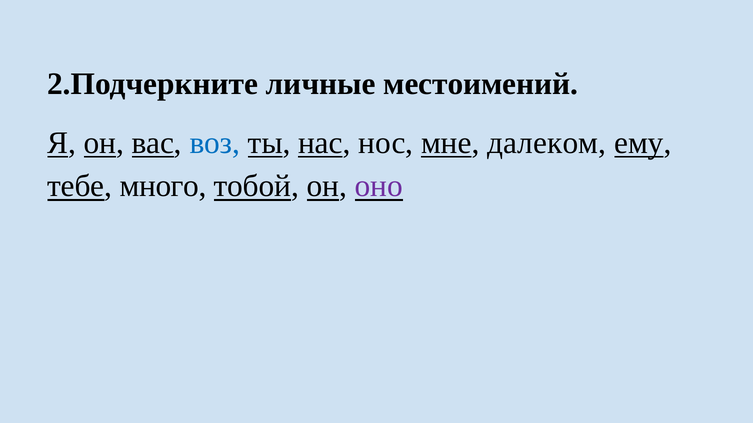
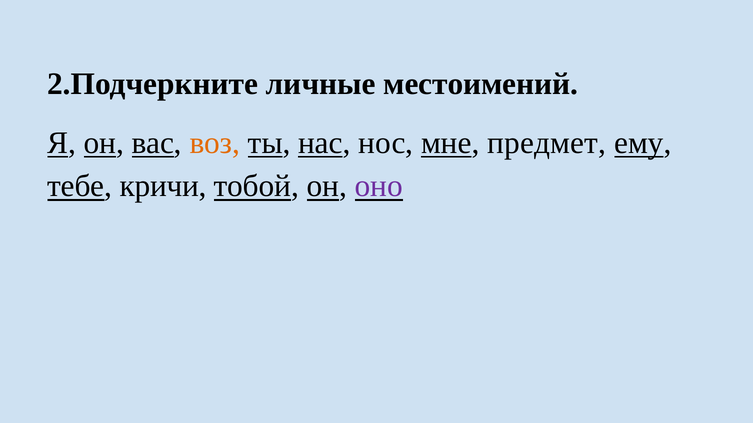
воз colour: blue -> orange (215, 143)
далеком: далеком -> предмет (547, 143)
много: много -> кричи (163, 186)
